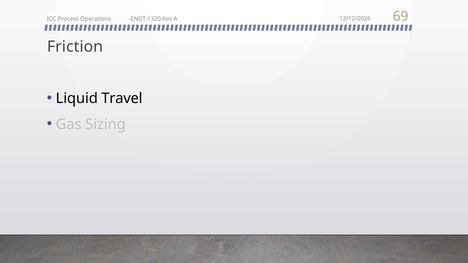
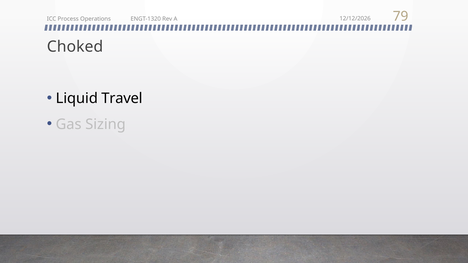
69: 69 -> 79 (401, 16)
Friction: Friction -> Choked (75, 47)
